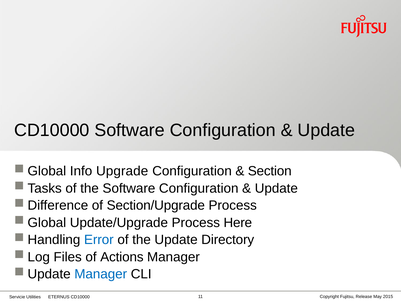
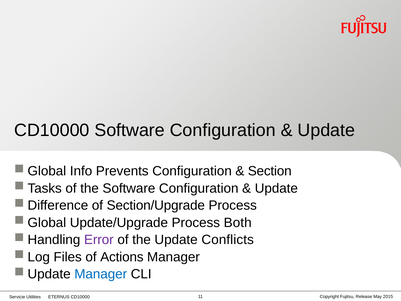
Upgrade: Upgrade -> Prevents (122, 171)
Here: Here -> Both (238, 223)
Error colour: blue -> purple (99, 240)
Directory: Directory -> Conflicts (228, 240)
